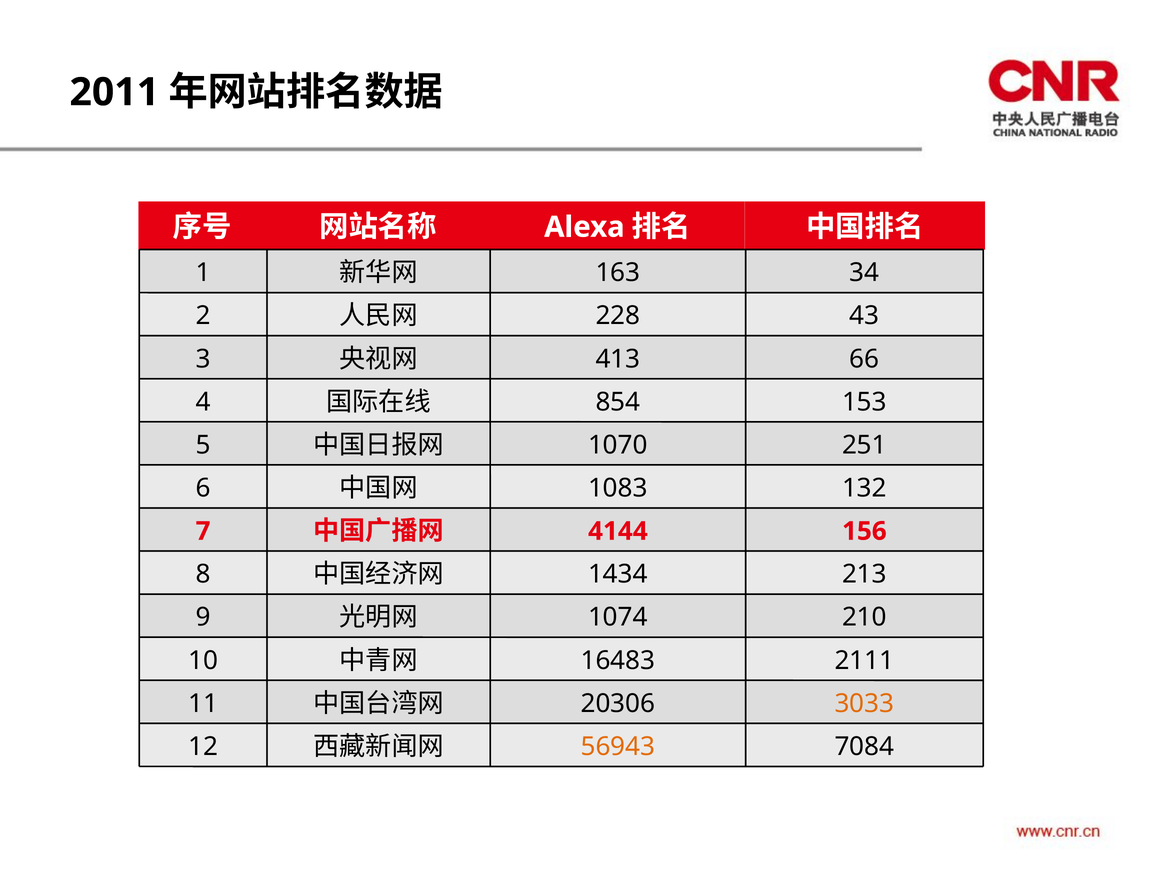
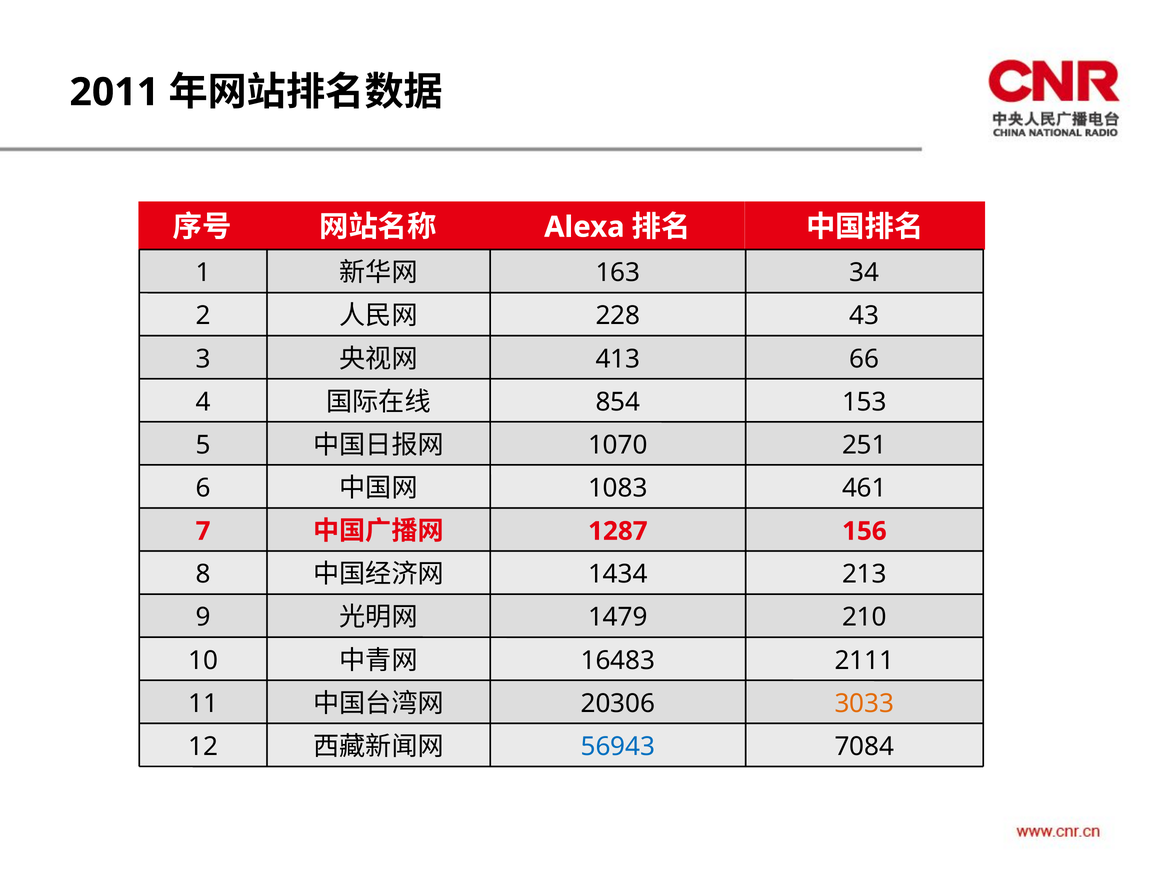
132: 132 -> 461 (864, 488)
4144: 4144 -> 1287 (618, 531)
1074: 1074 -> 1479 (618, 617)
56943 colour: orange -> blue (618, 747)
